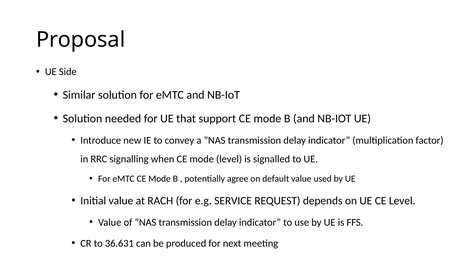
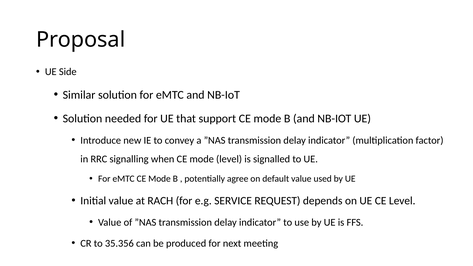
36.631: 36.631 -> 35.356 (119, 243)
